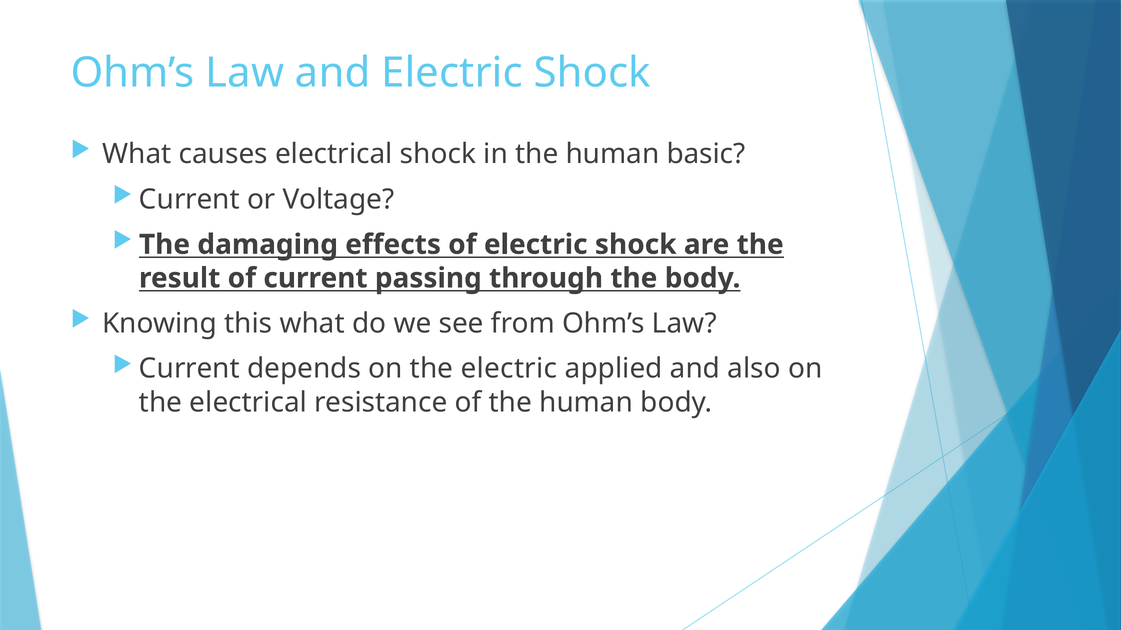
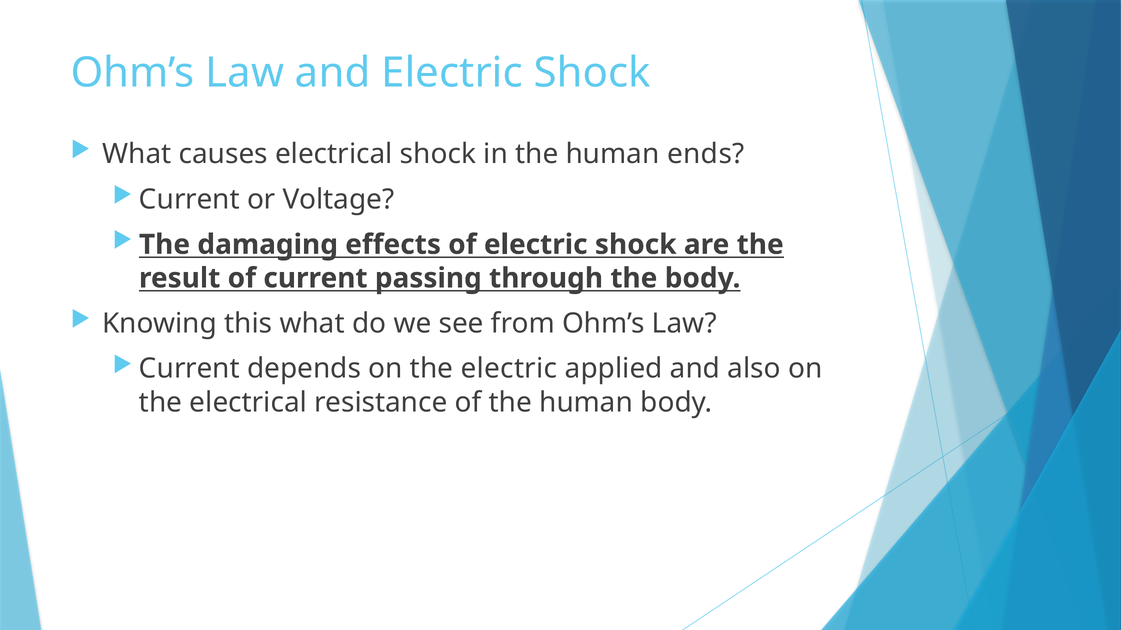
basic: basic -> ends (706, 154)
